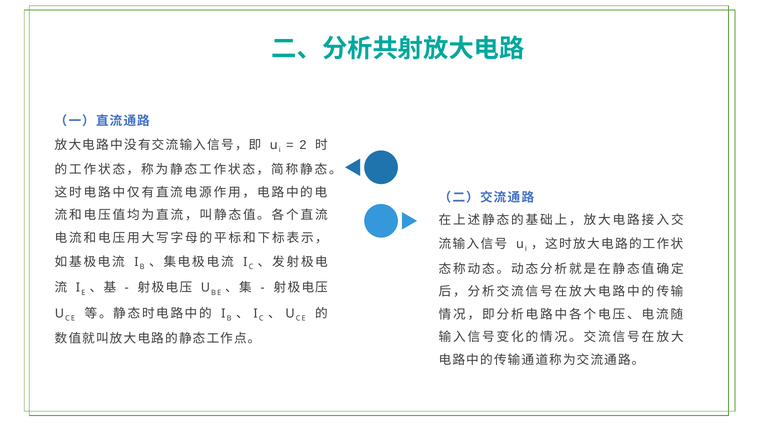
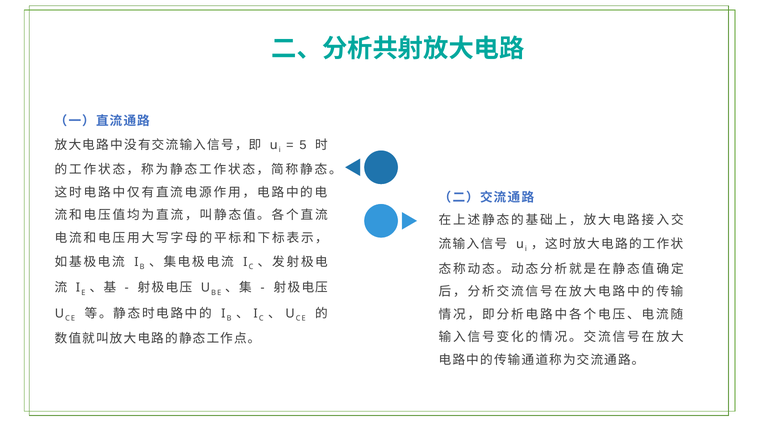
2: 2 -> 5 (303, 145)
